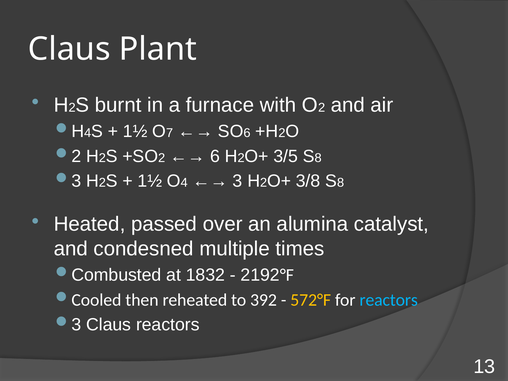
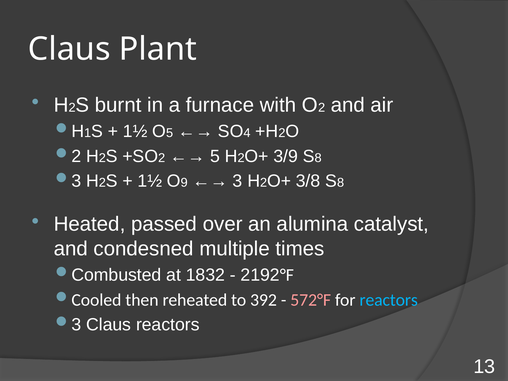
4: 4 -> 1 (88, 133)
7: 7 -> 5 (170, 133)
6: 6 -> 4 (247, 133)
6: 6 -> 5 (215, 156)
3/5: 3/5 -> 3/9 (286, 156)
4: 4 -> 9 (184, 183)
572°F colour: yellow -> pink (311, 300)
